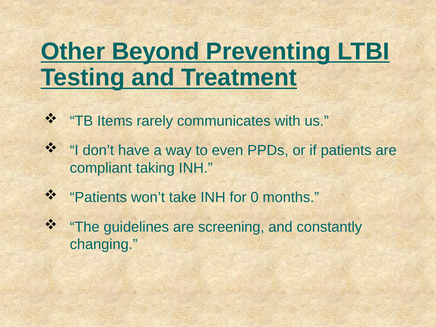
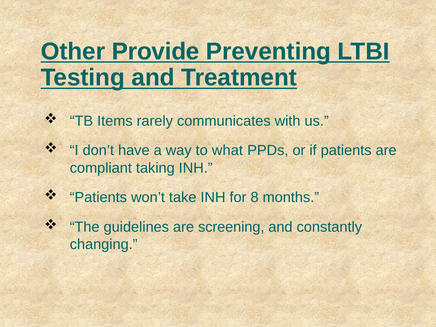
Beyond: Beyond -> Provide (156, 51)
even: even -> what (227, 150)
0: 0 -> 8 (255, 197)
